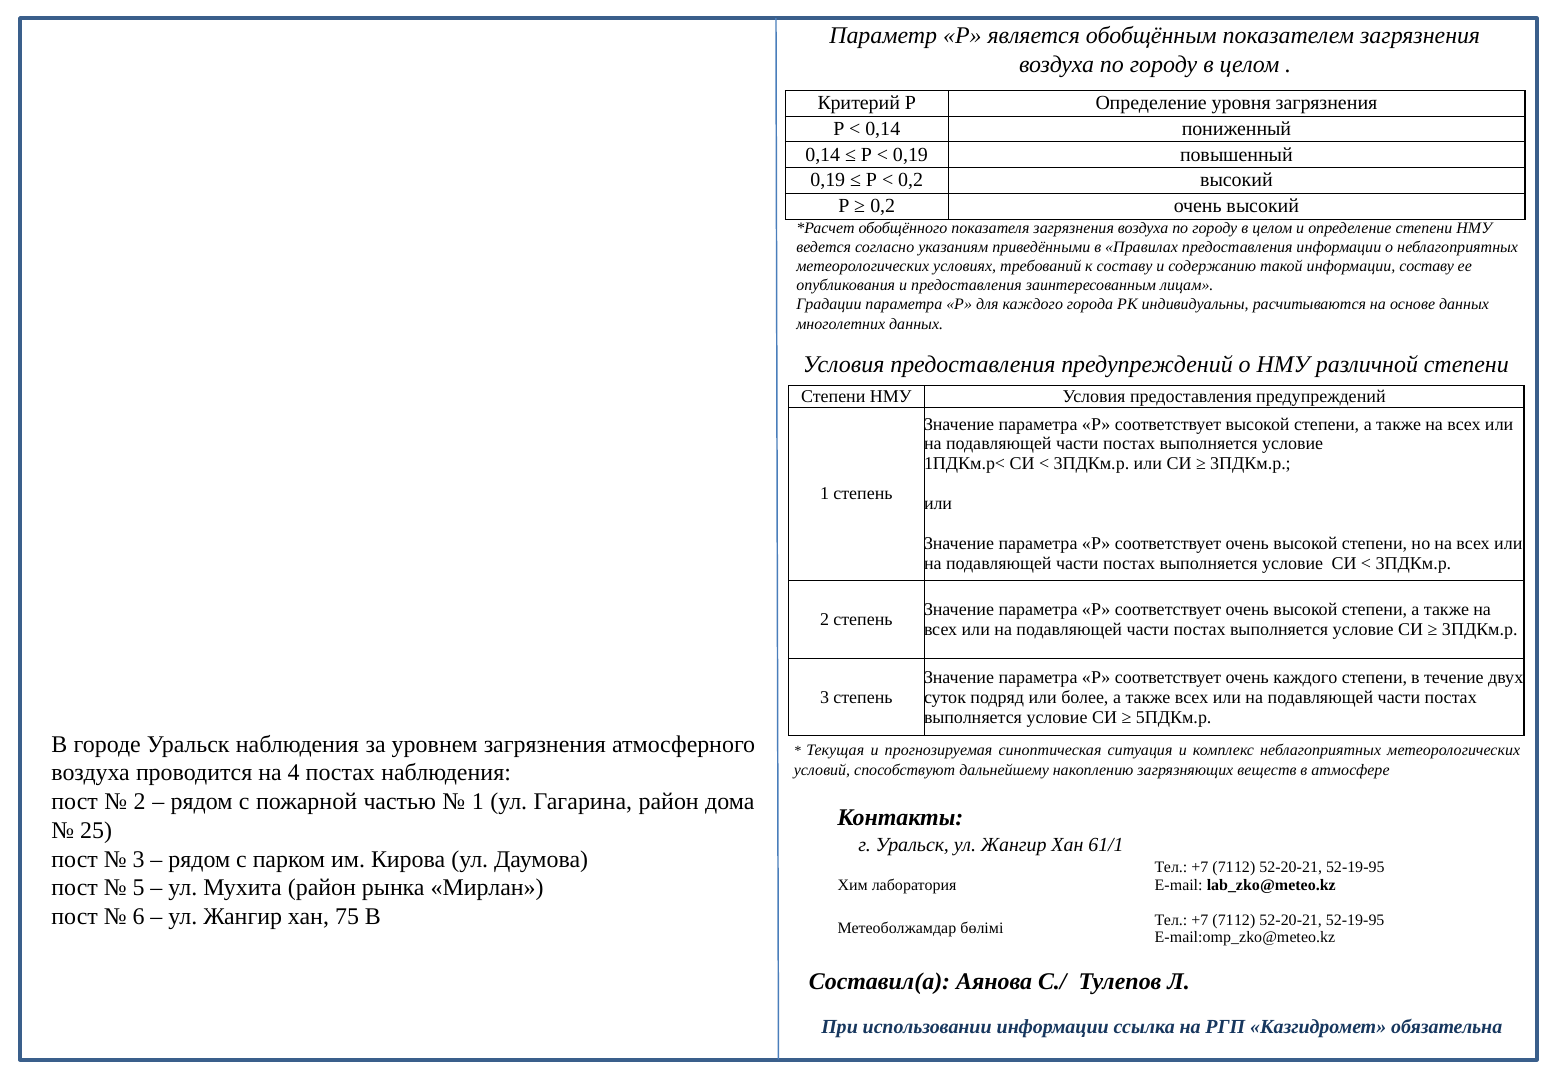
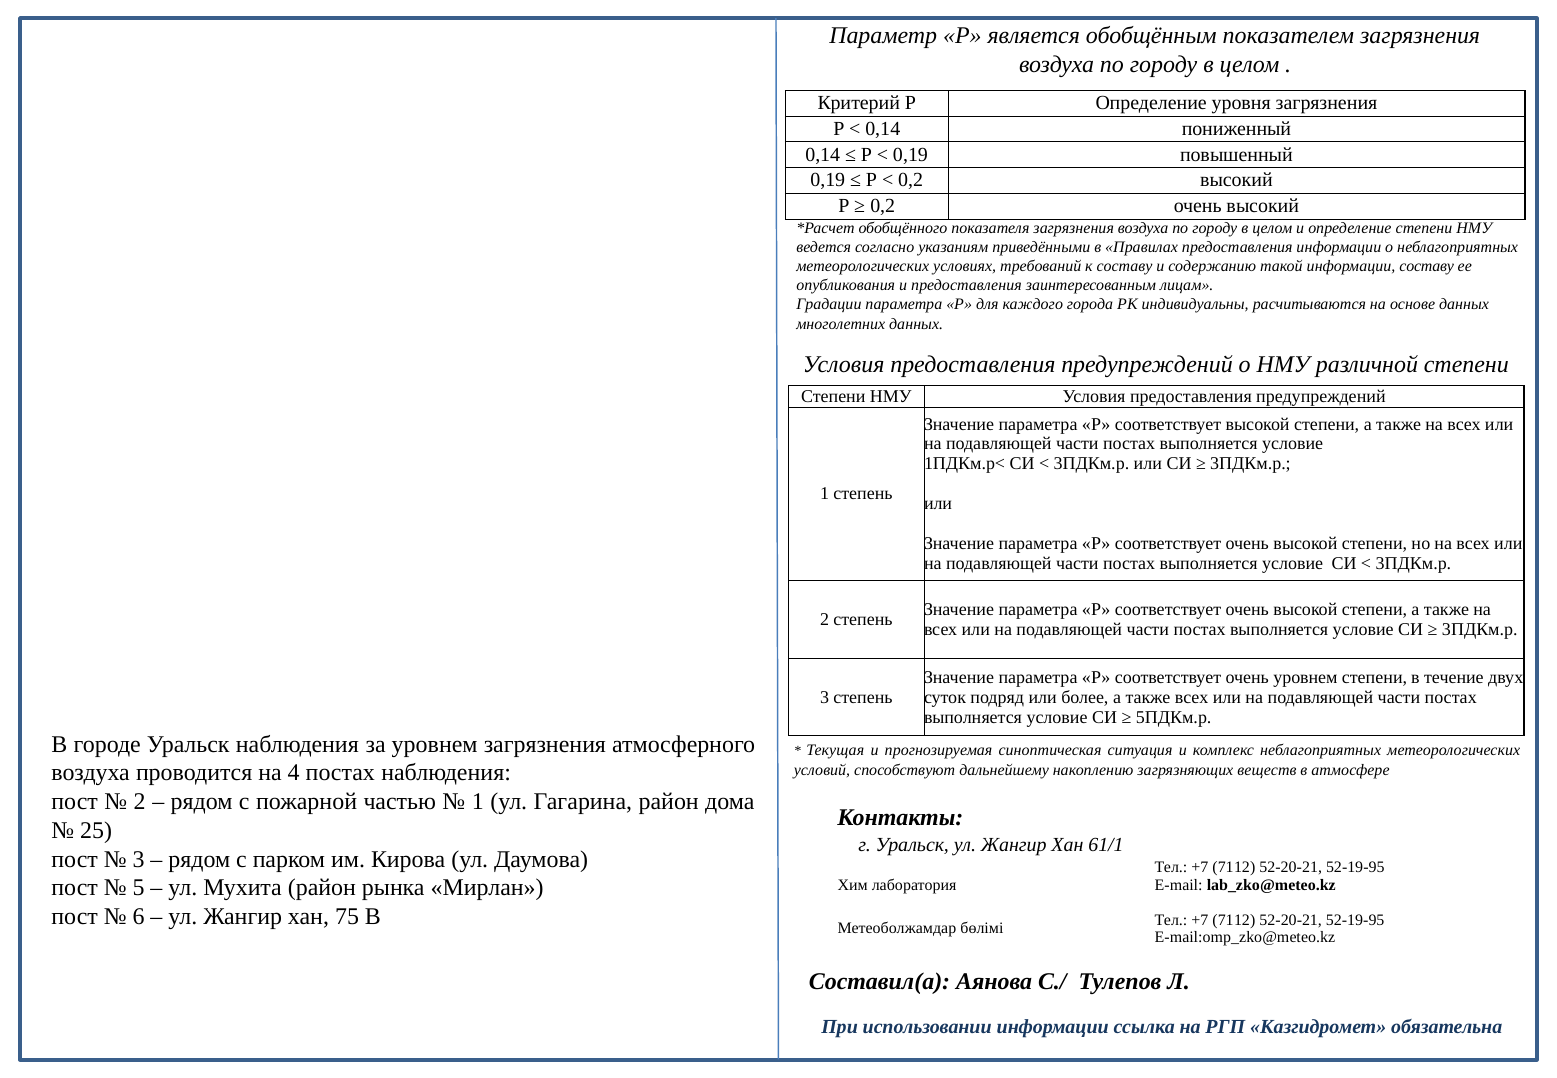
очень каждого: каждого -> уровнем (1305, 677)
